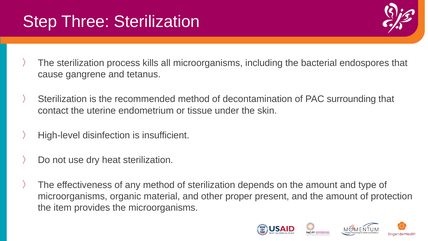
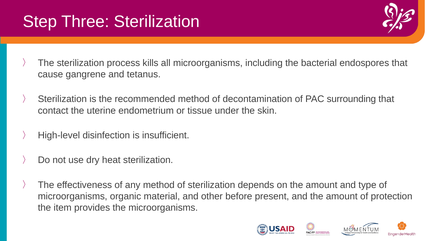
proper: proper -> before (239, 196)
